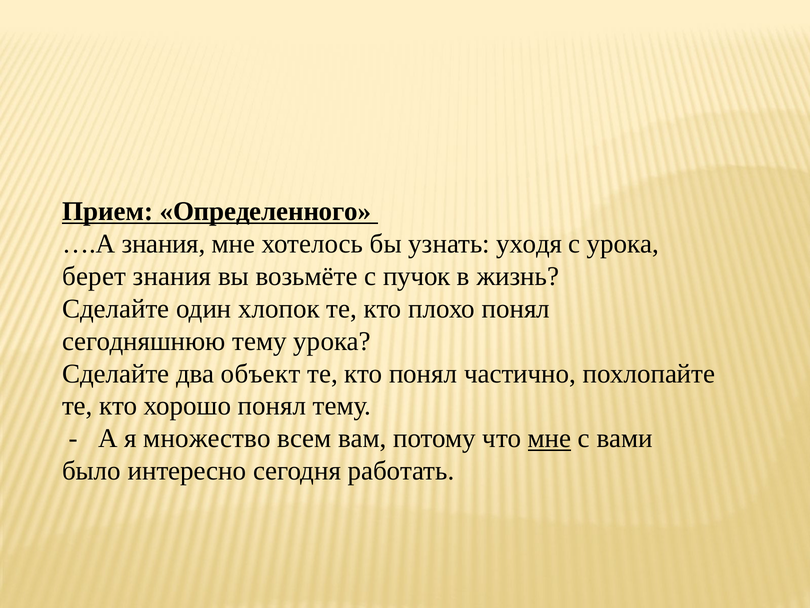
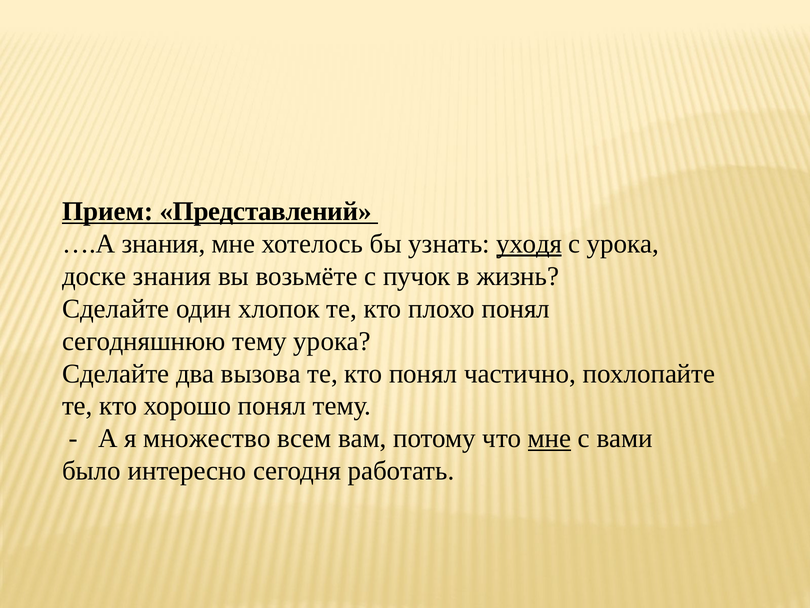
Определенного: Определенного -> Представлений (266, 211)
уходя underline: none -> present (529, 244)
берет: берет -> доске (94, 276)
объект: объект -> вызова (261, 373)
